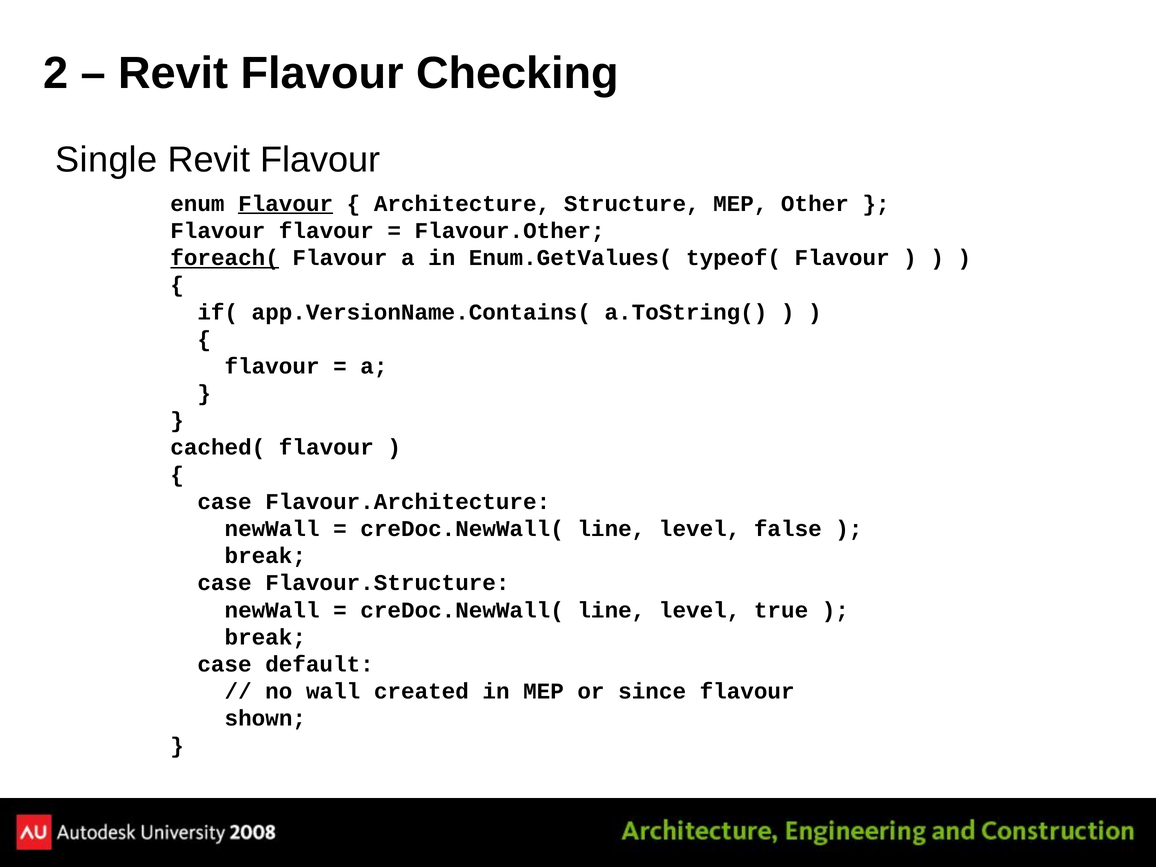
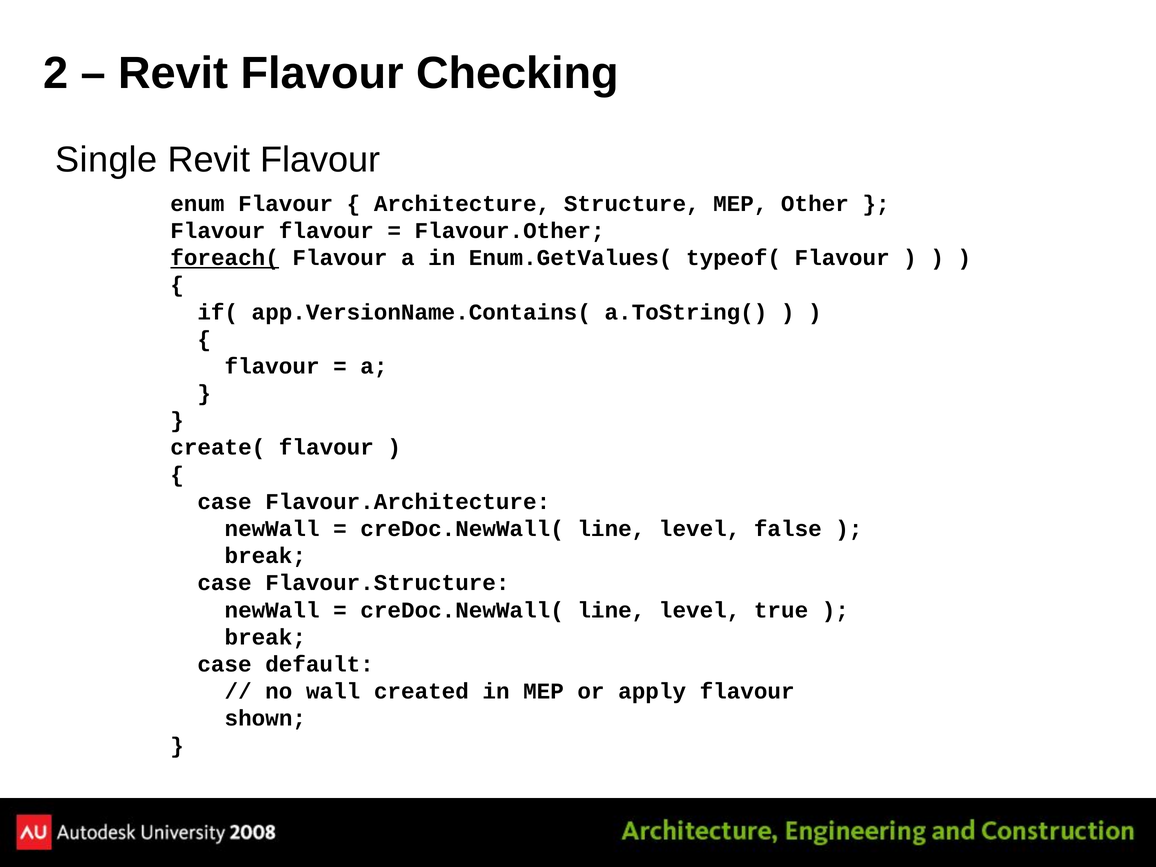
Flavour underline: present -> none (286, 204)
cached(: cached( -> create( (218, 447)
since: since -> apply (652, 691)
